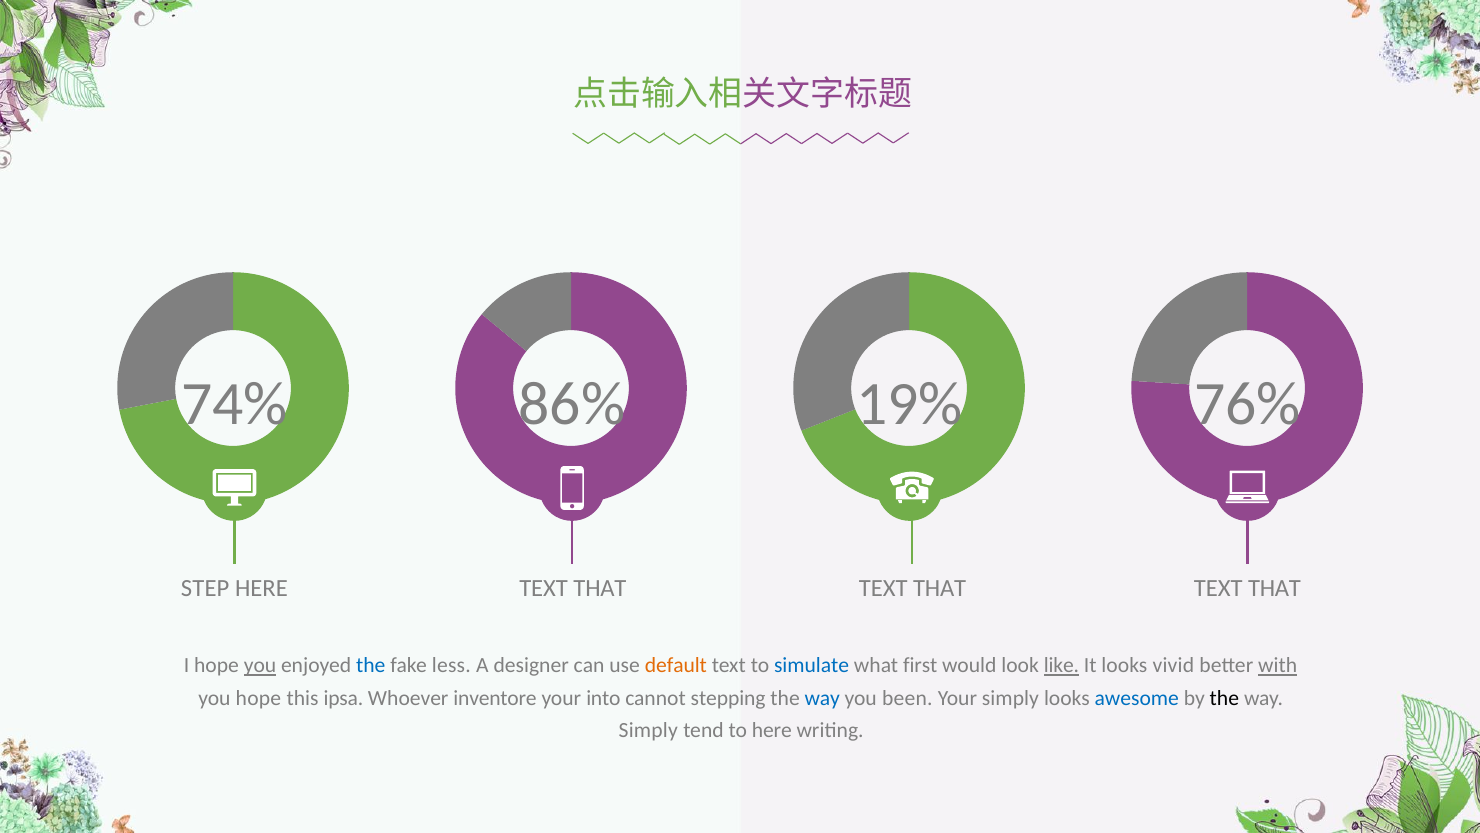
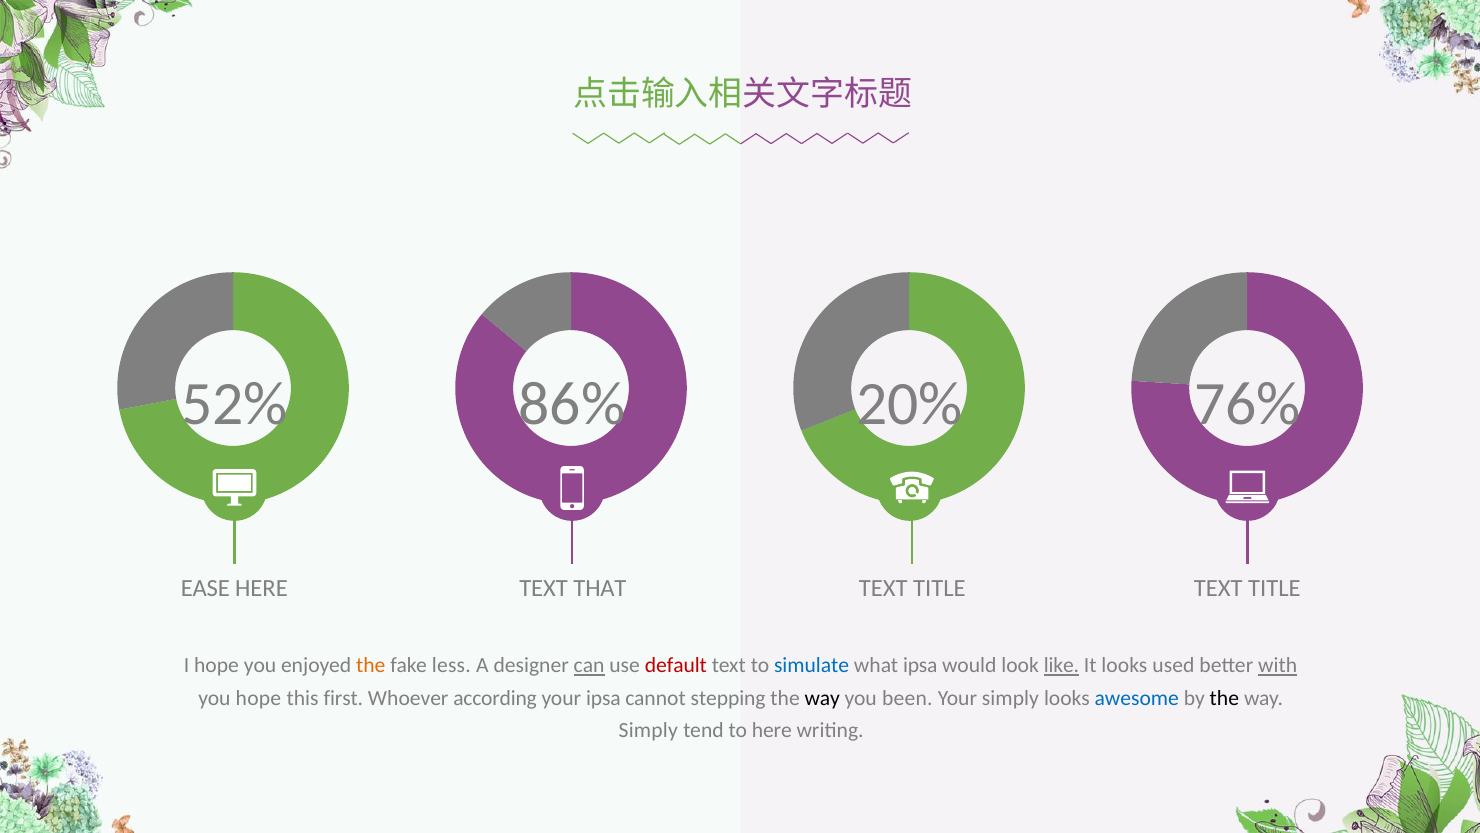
74%: 74% -> 52% (235, 404)
19%: 19% -> 20% (909, 404)
STEP: STEP -> EASE (205, 589)
THAT: THAT -> TITLE (939, 589)
THAT: THAT -> TITLE (1274, 589)
you underline: present -> none (260, 666)
the colour: blue -> orange (371, 666)
can underline: none -> present (589, 666)
default colour: orange -> red (676, 666)
what first: first -> ipsa (920, 666)
vivid: vivid -> used (1173, 666)
ipsa: ipsa -> first (343, 698)
inventore: inventore -> according (495, 698)
your into: into -> ipsa (603, 698)
way colour: blue -> black (822, 698)
